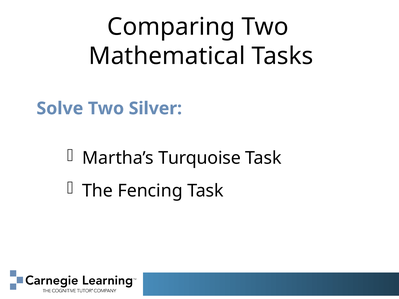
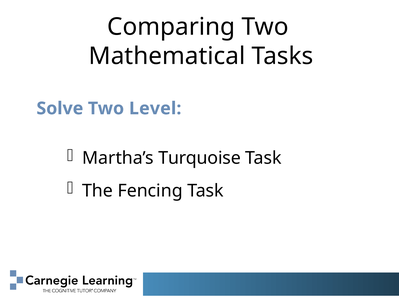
Silver: Silver -> Level (155, 109)
